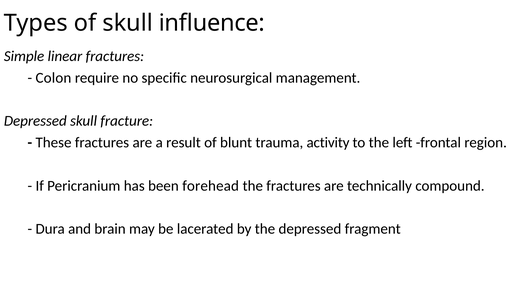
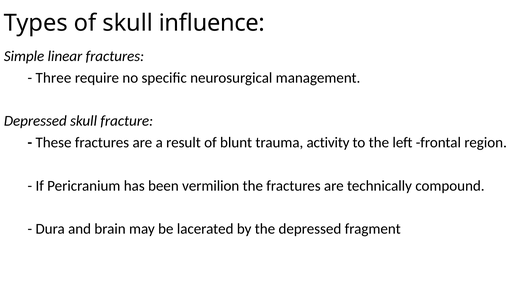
Colon: Colon -> Three (53, 78)
forehead: forehead -> vermilion (211, 186)
